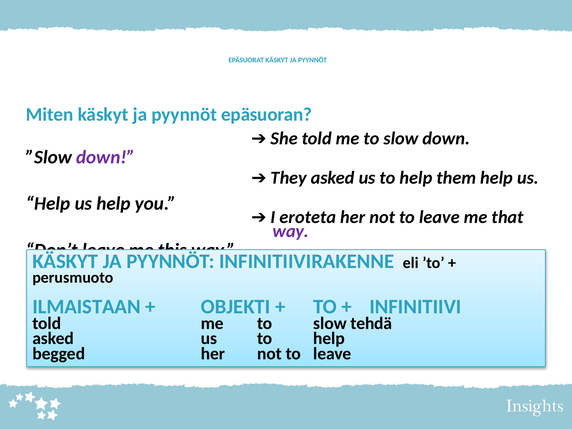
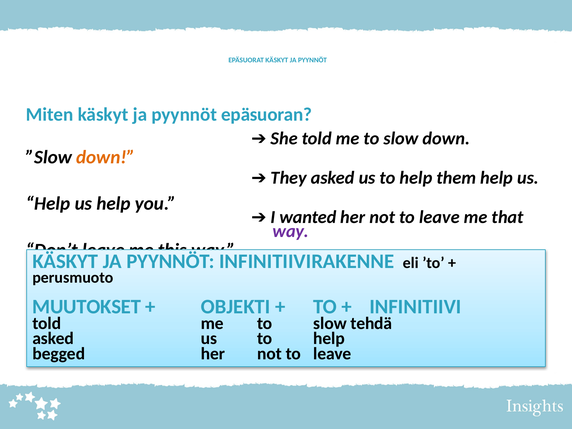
down colour: purple -> orange (106, 157)
eroteta: eroteta -> wanted (308, 217)
ILMAISTAAN: ILMAISTAAN -> MUUTOKSET (87, 307)
